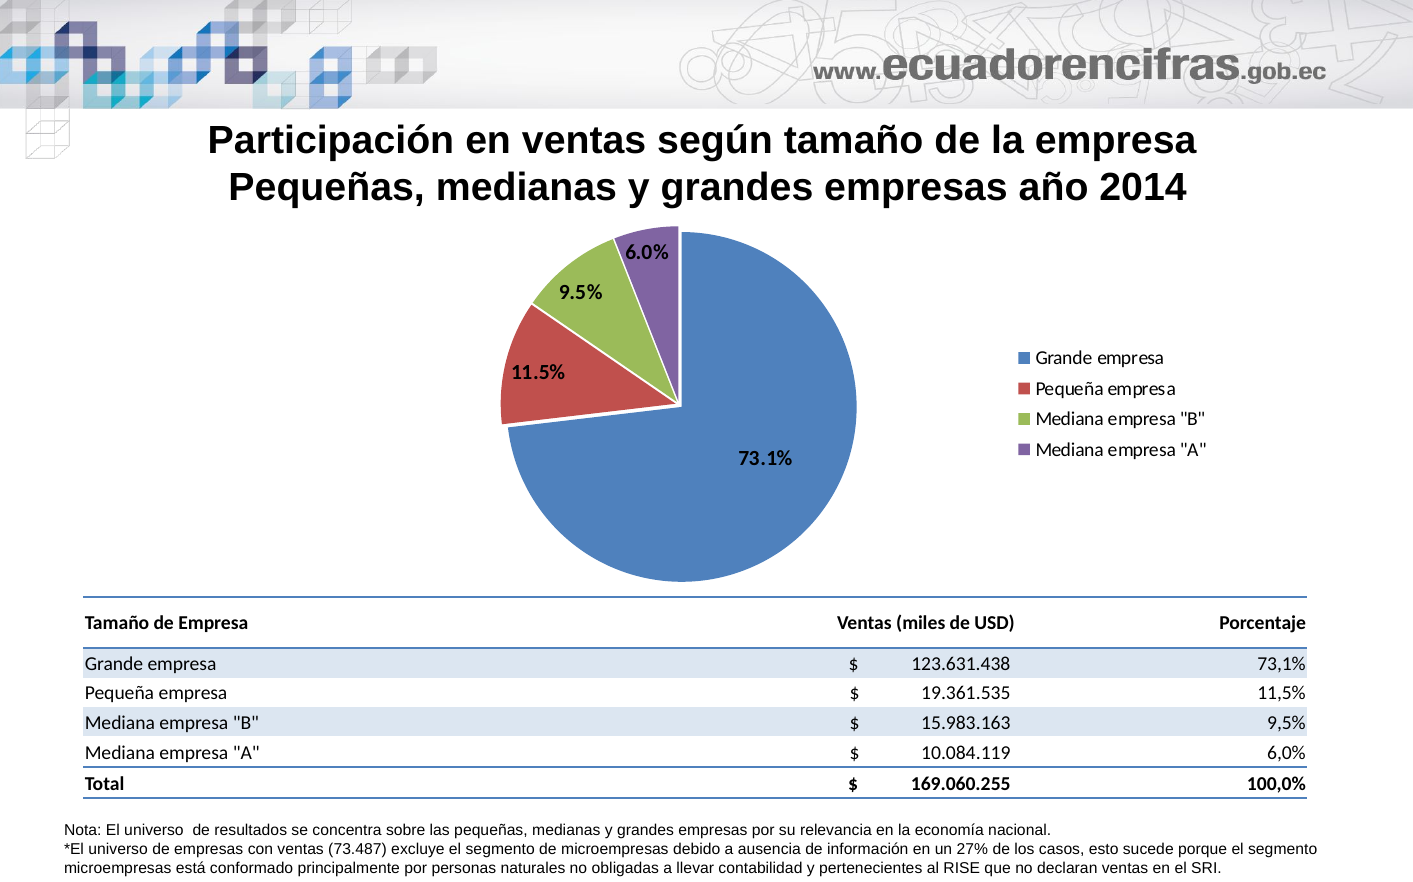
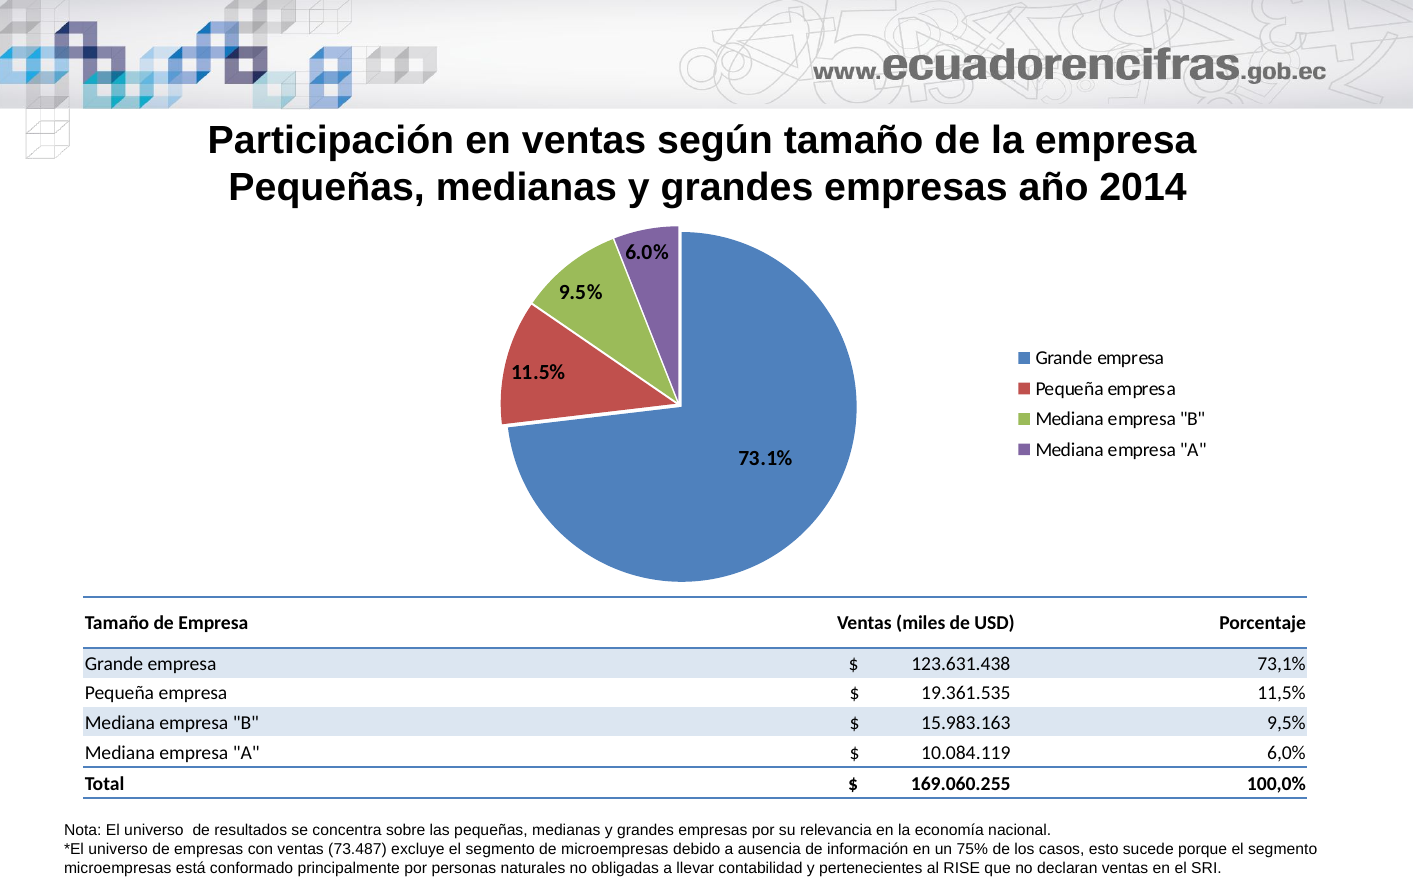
27%: 27% -> 75% (972, 850)
